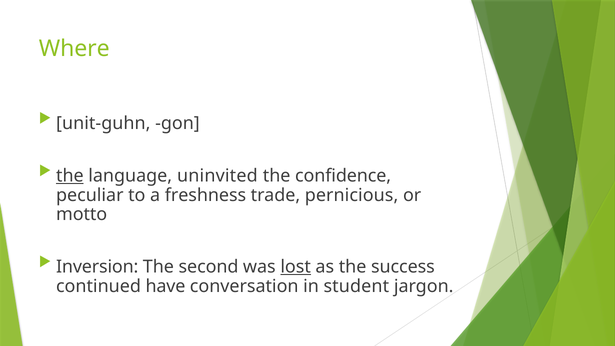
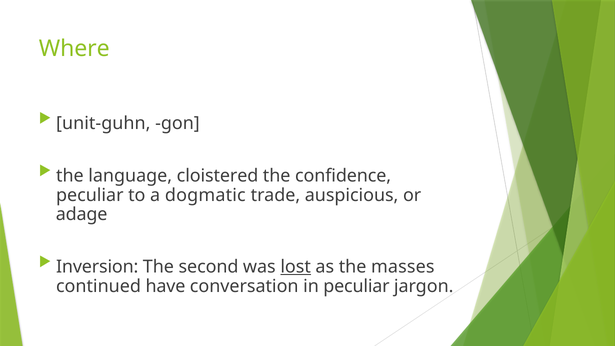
the underline: present -> none (70, 176)
uninvited: uninvited -> cloistered (218, 176)
freshness: freshness -> dogmatic (205, 195)
pernicious: pernicious -> auspicious (352, 195)
motto: motto -> adage (82, 214)
success: success -> masses (403, 267)
in student: student -> peculiar (356, 286)
